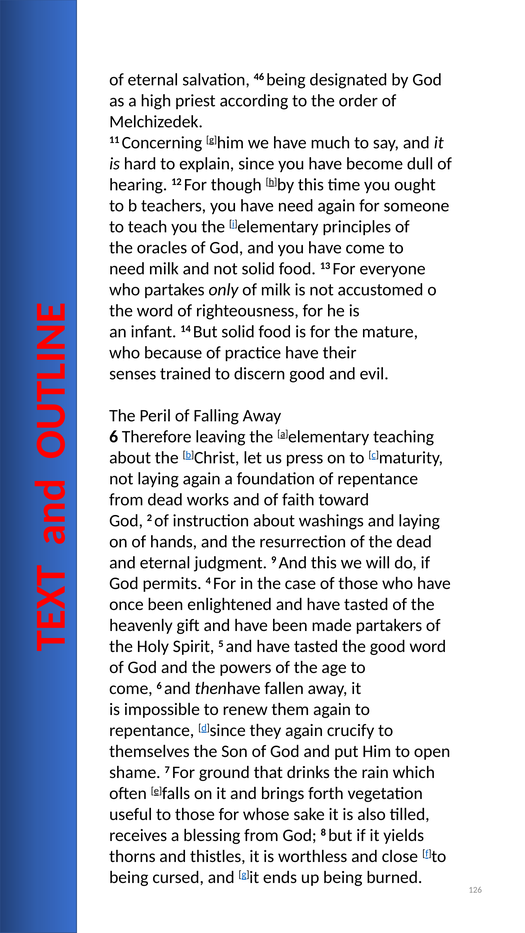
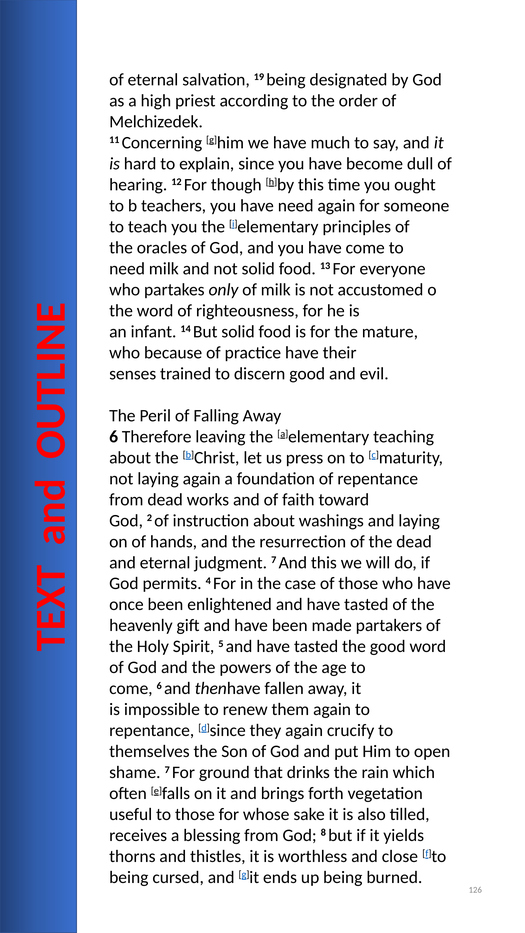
salvation 46: 46 -> 19 (259, 77)
judgment 9: 9 -> 7 (274, 560)
